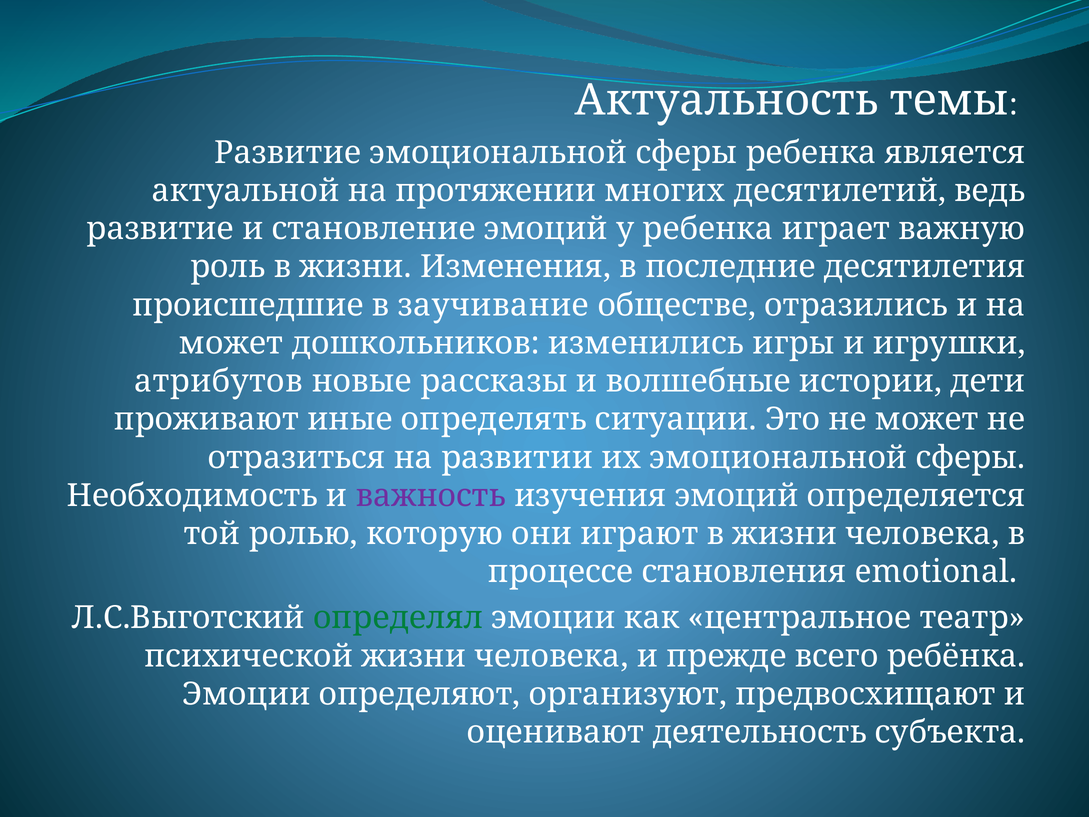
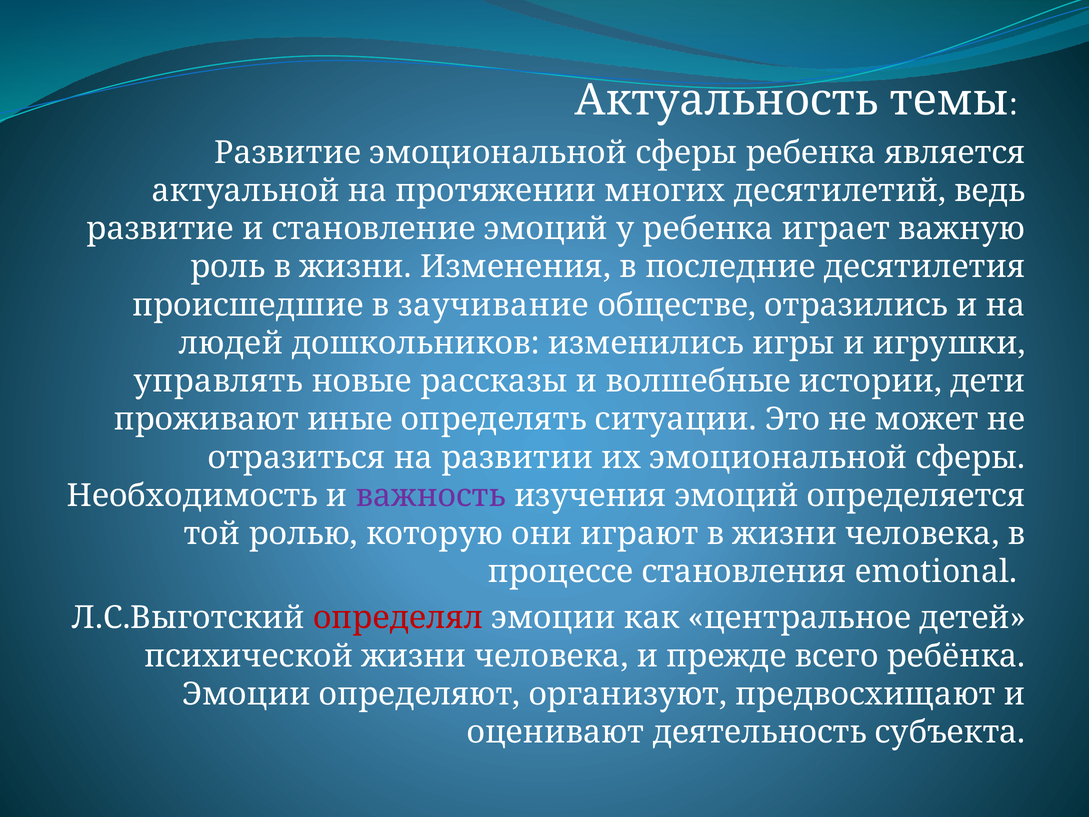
может: может -> людей (231, 343)
атрибутов: атрибутов -> управлять (218, 381)
определял colour: green -> red (398, 618)
театр: театр -> детей (973, 618)
